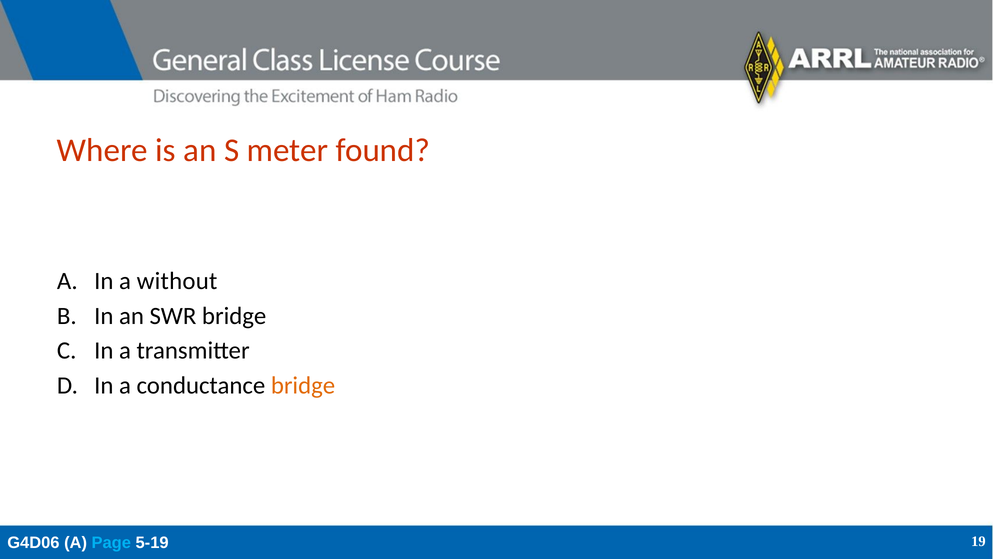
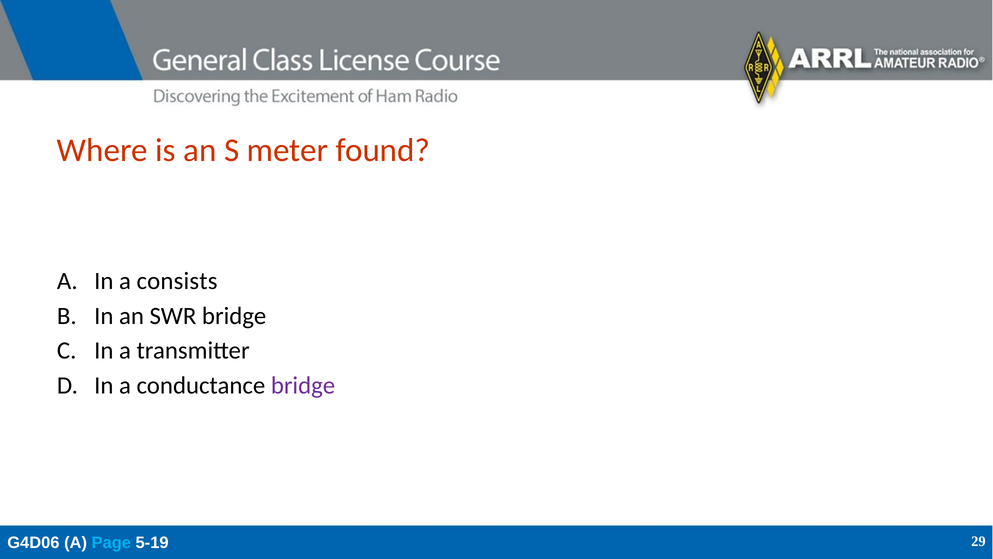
without: without -> consists (177, 281)
bridge colour: orange -> purple (303, 385)
19: 19 -> 29 (978, 541)
